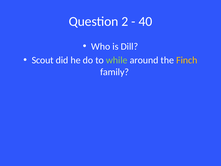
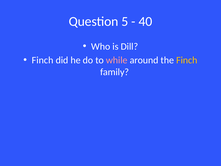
2: 2 -> 5 (125, 21)
Scout: Scout -> Finch (43, 60)
while colour: light green -> pink (117, 60)
